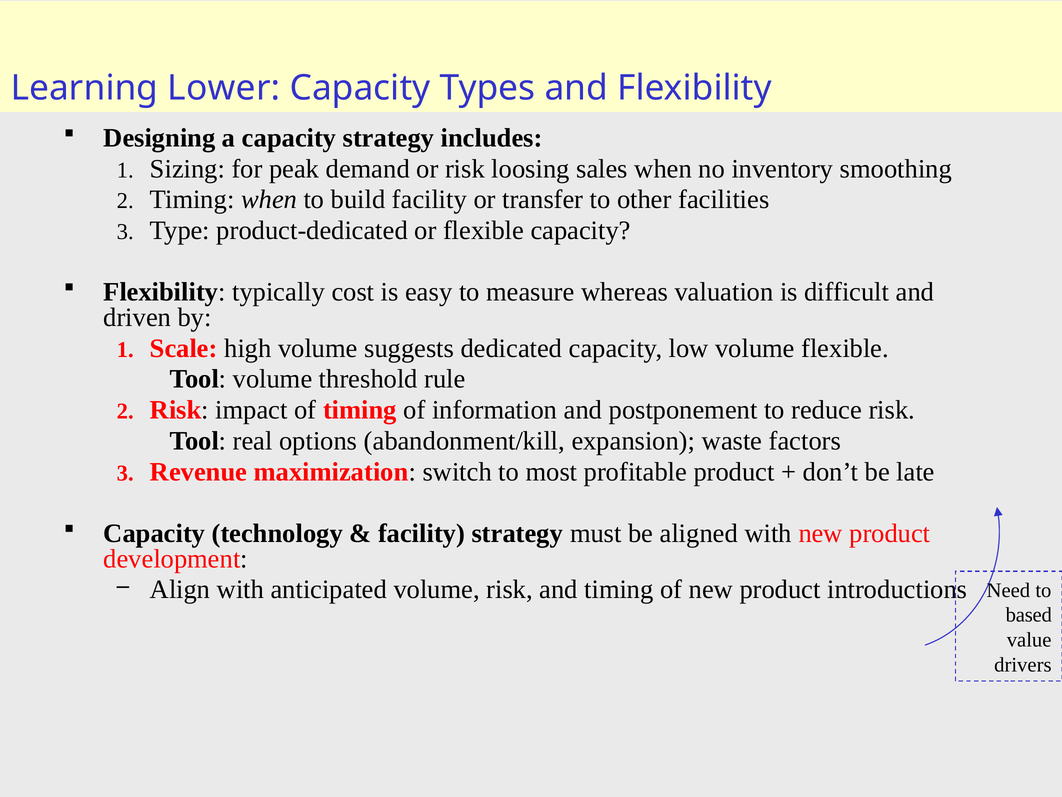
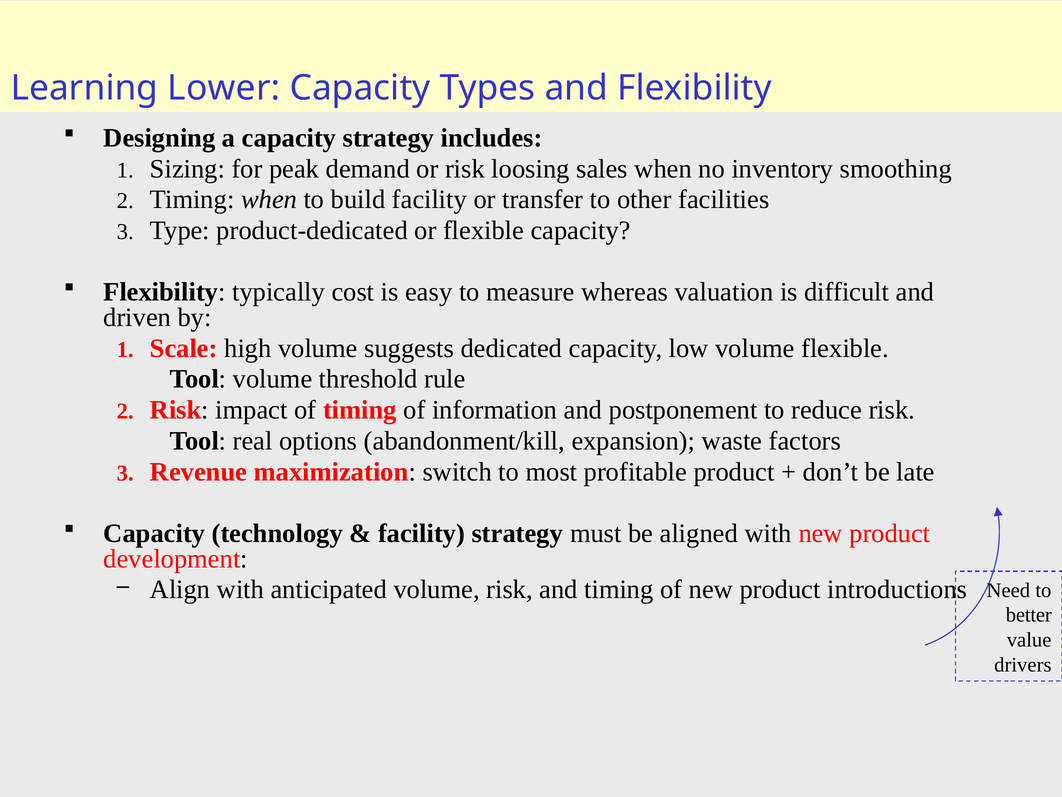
based: based -> better (1029, 615)
